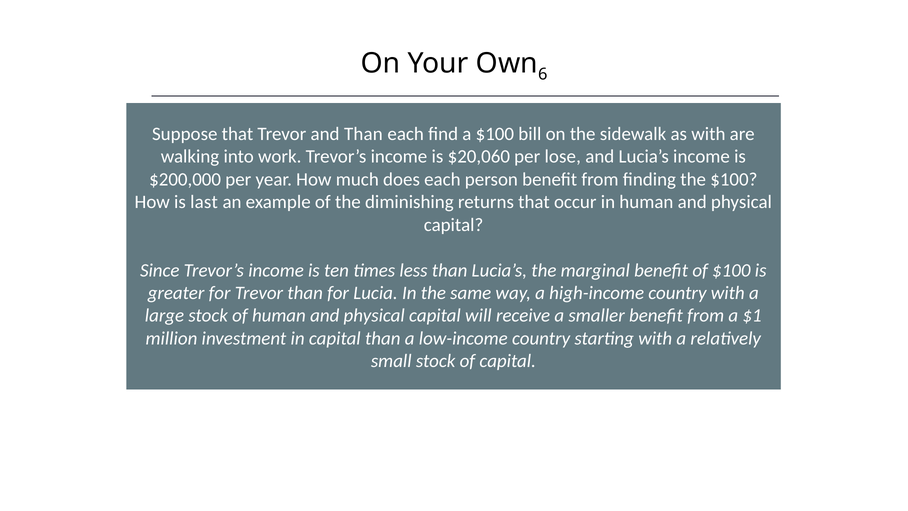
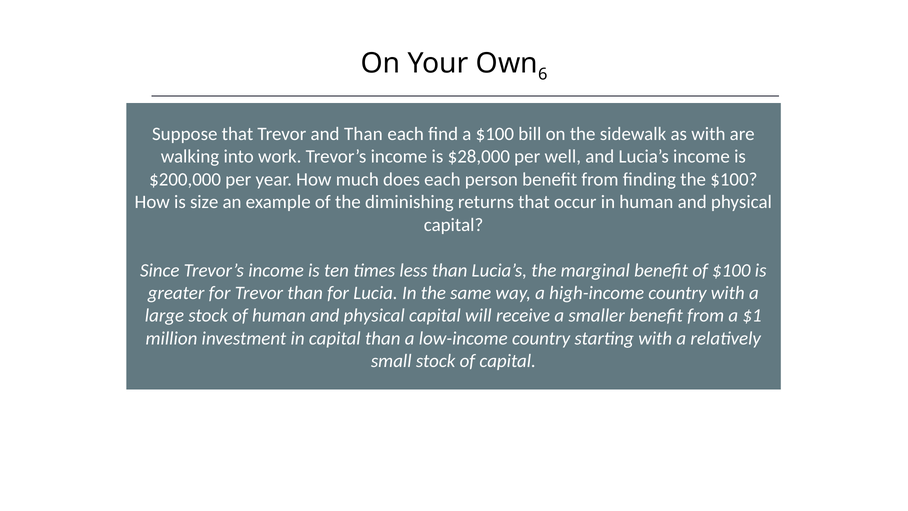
$20,060: $20,060 -> $28,000 (479, 157)
lose: lose -> well (563, 157)
last: last -> size (204, 202)
